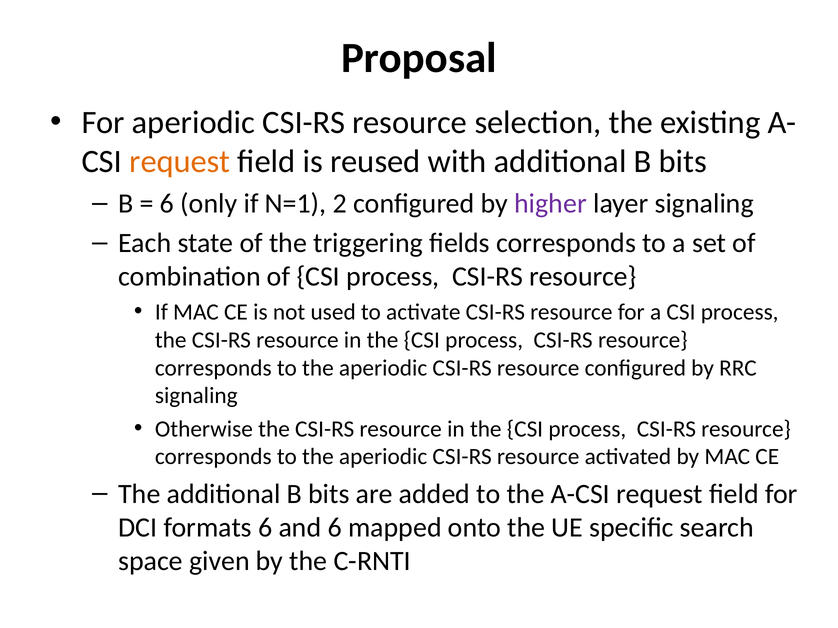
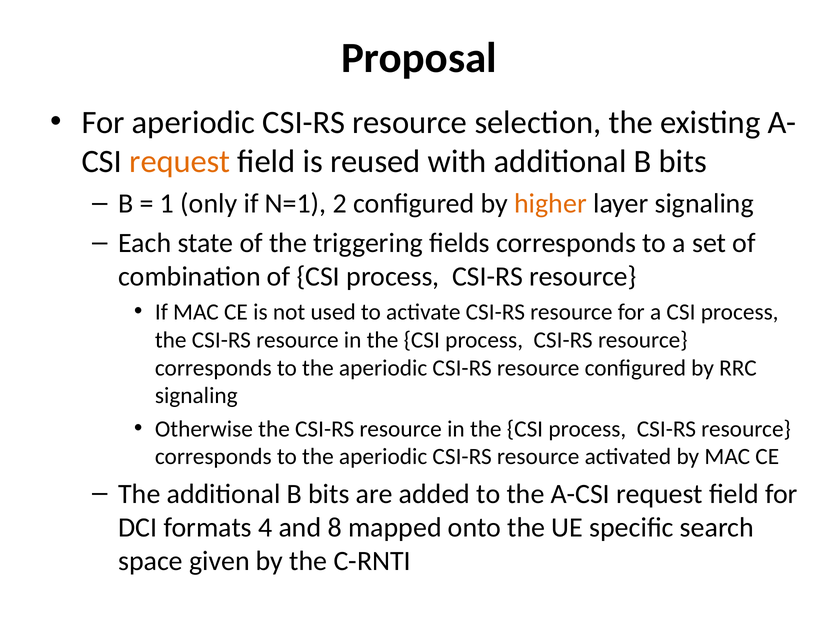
6: 6 -> 1 (167, 204)
higher colour: purple -> orange (550, 204)
formats 6: 6 -> 4 (265, 528)
and 6: 6 -> 8 (335, 528)
